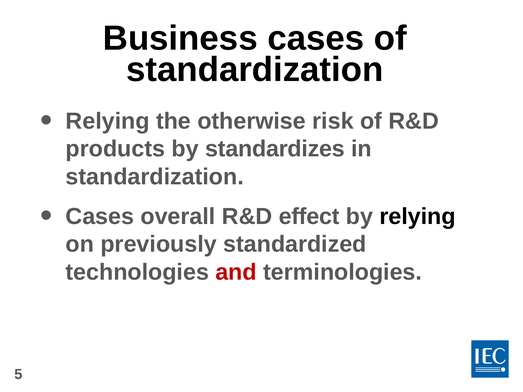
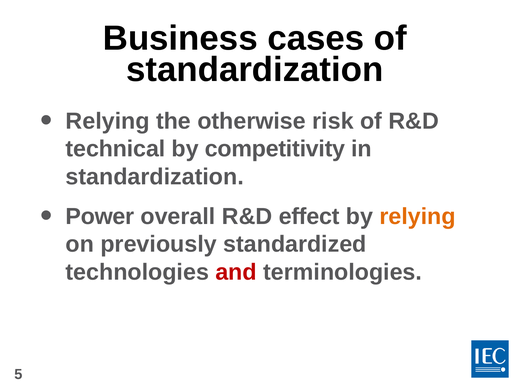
products: products -> technical (115, 149)
standardizes: standardizes -> competitivity (275, 149)
Cases: Cases -> Power (100, 216)
relying colour: black -> orange (418, 216)
